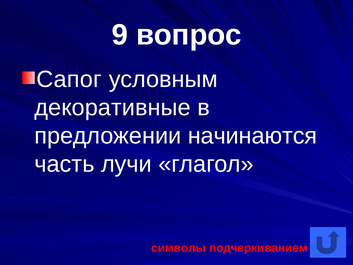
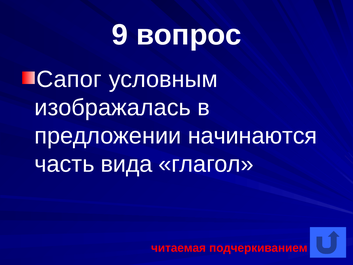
декоративные: декоративные -> изображалась (113, 108)
лучи: лучи -> вида (127, 164)
символы: символы -> читаемая (178, 248)
